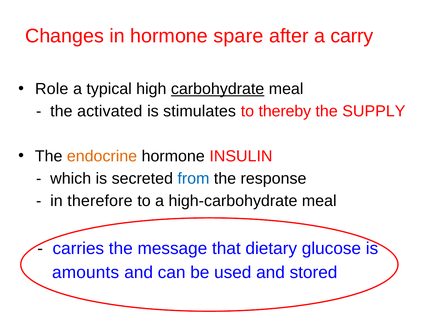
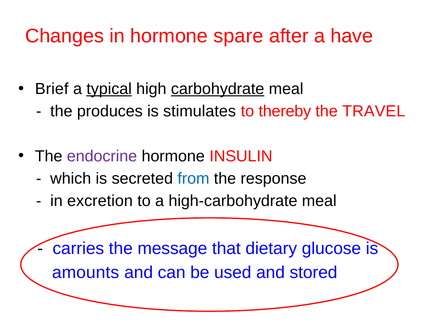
carry: carry -> have (352, 36)
Role: Role -> Brief (52, 89)
typical underline: none -> present (109, 89)
activated: activated -> produces (110, 111)
SUPPLY: SUPPLY -> TRAVEL (374, 111)
endocrine colour: orange -> purple (102, 156)
therefore: therefore -> excretion (100, 201)
